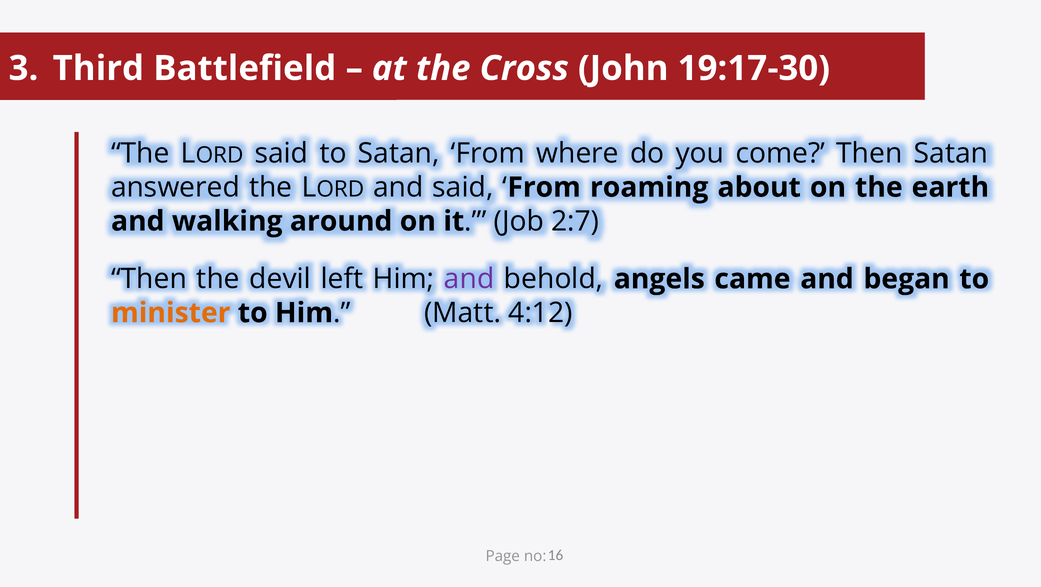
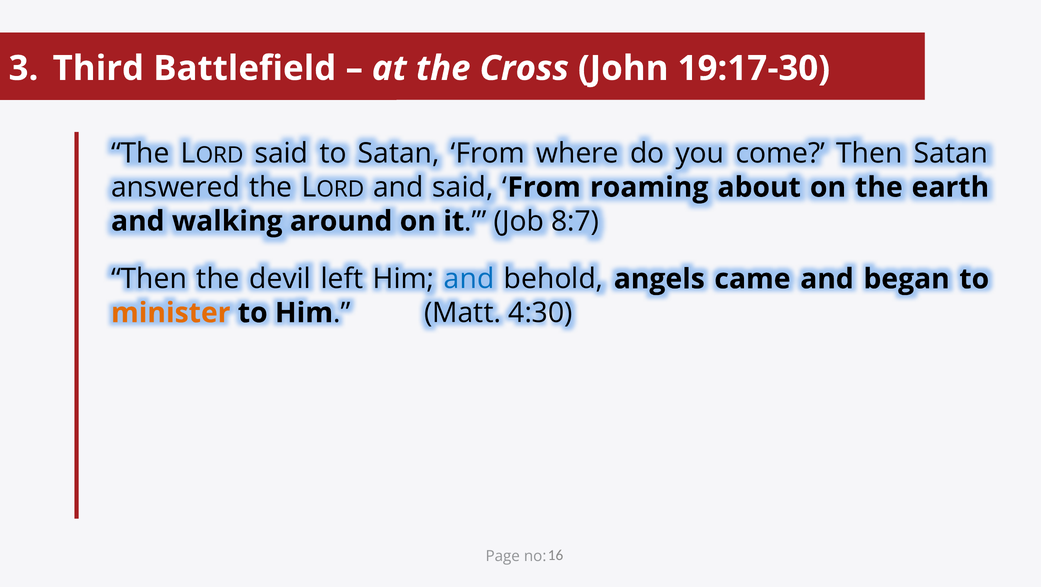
2:7: 2:7 -> 8:7 (575, 221)
and colour: purple -> blue (469, 279)
4:12: 4:12 -> 4:30 (541, 313)
